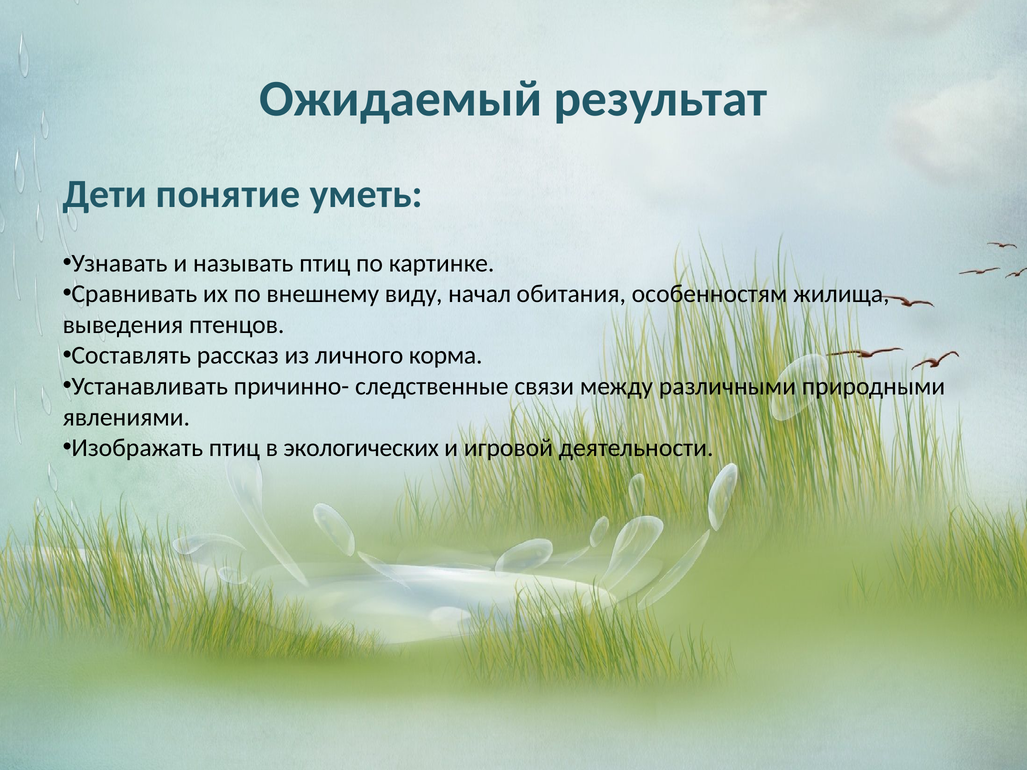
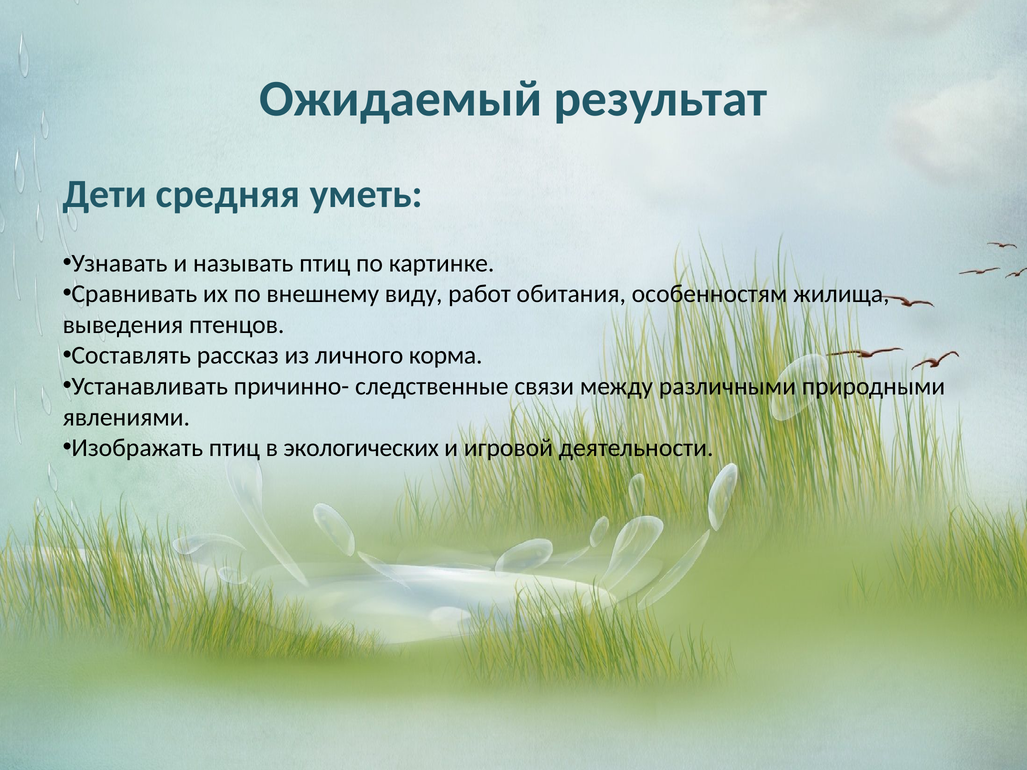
понятие: понятие -> средняя (228, 194)
начал: начал -> работ (480, 294)
